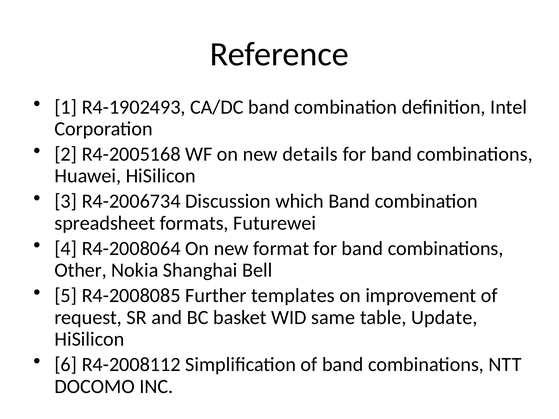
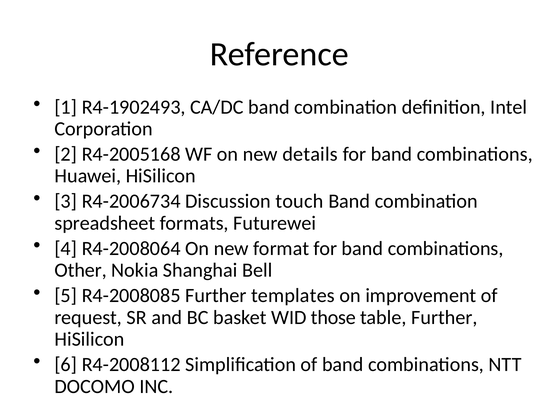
which: which -> touch (299, 201)
same: same -> those (333, 318)
table Update: Update -> Further (444, 318)
